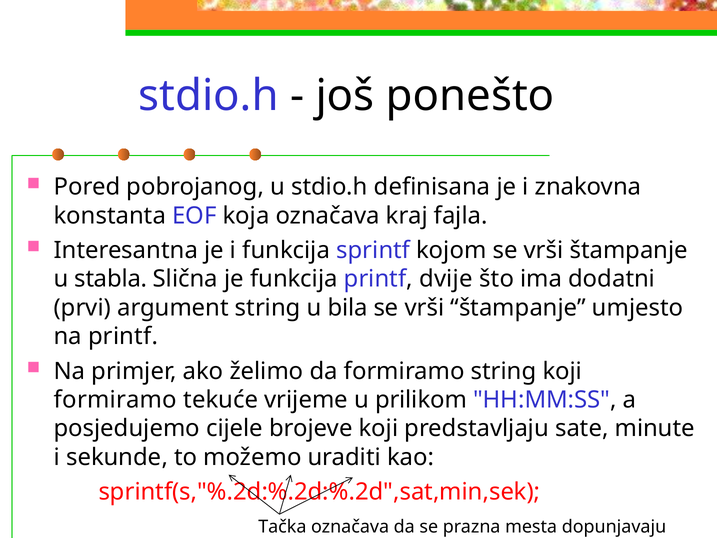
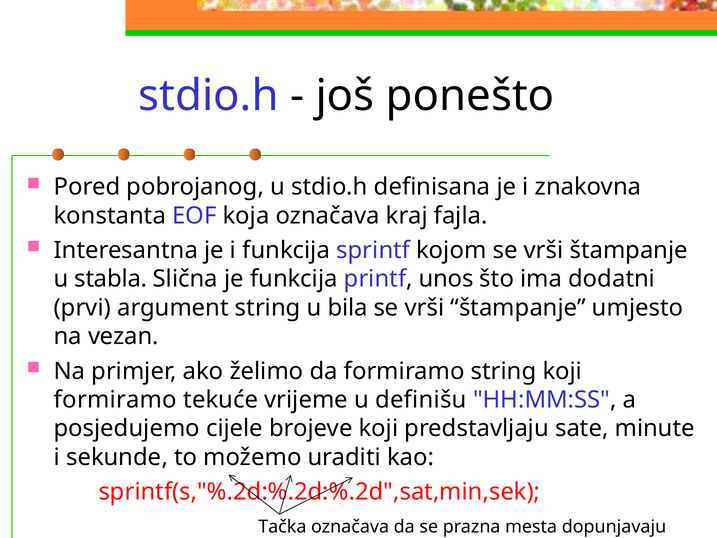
dvije: dvije -> unos (446, 279)
na printf: printf -> vezan (123, 336)
prilikom: prilikom -> definišu (421, 400)
